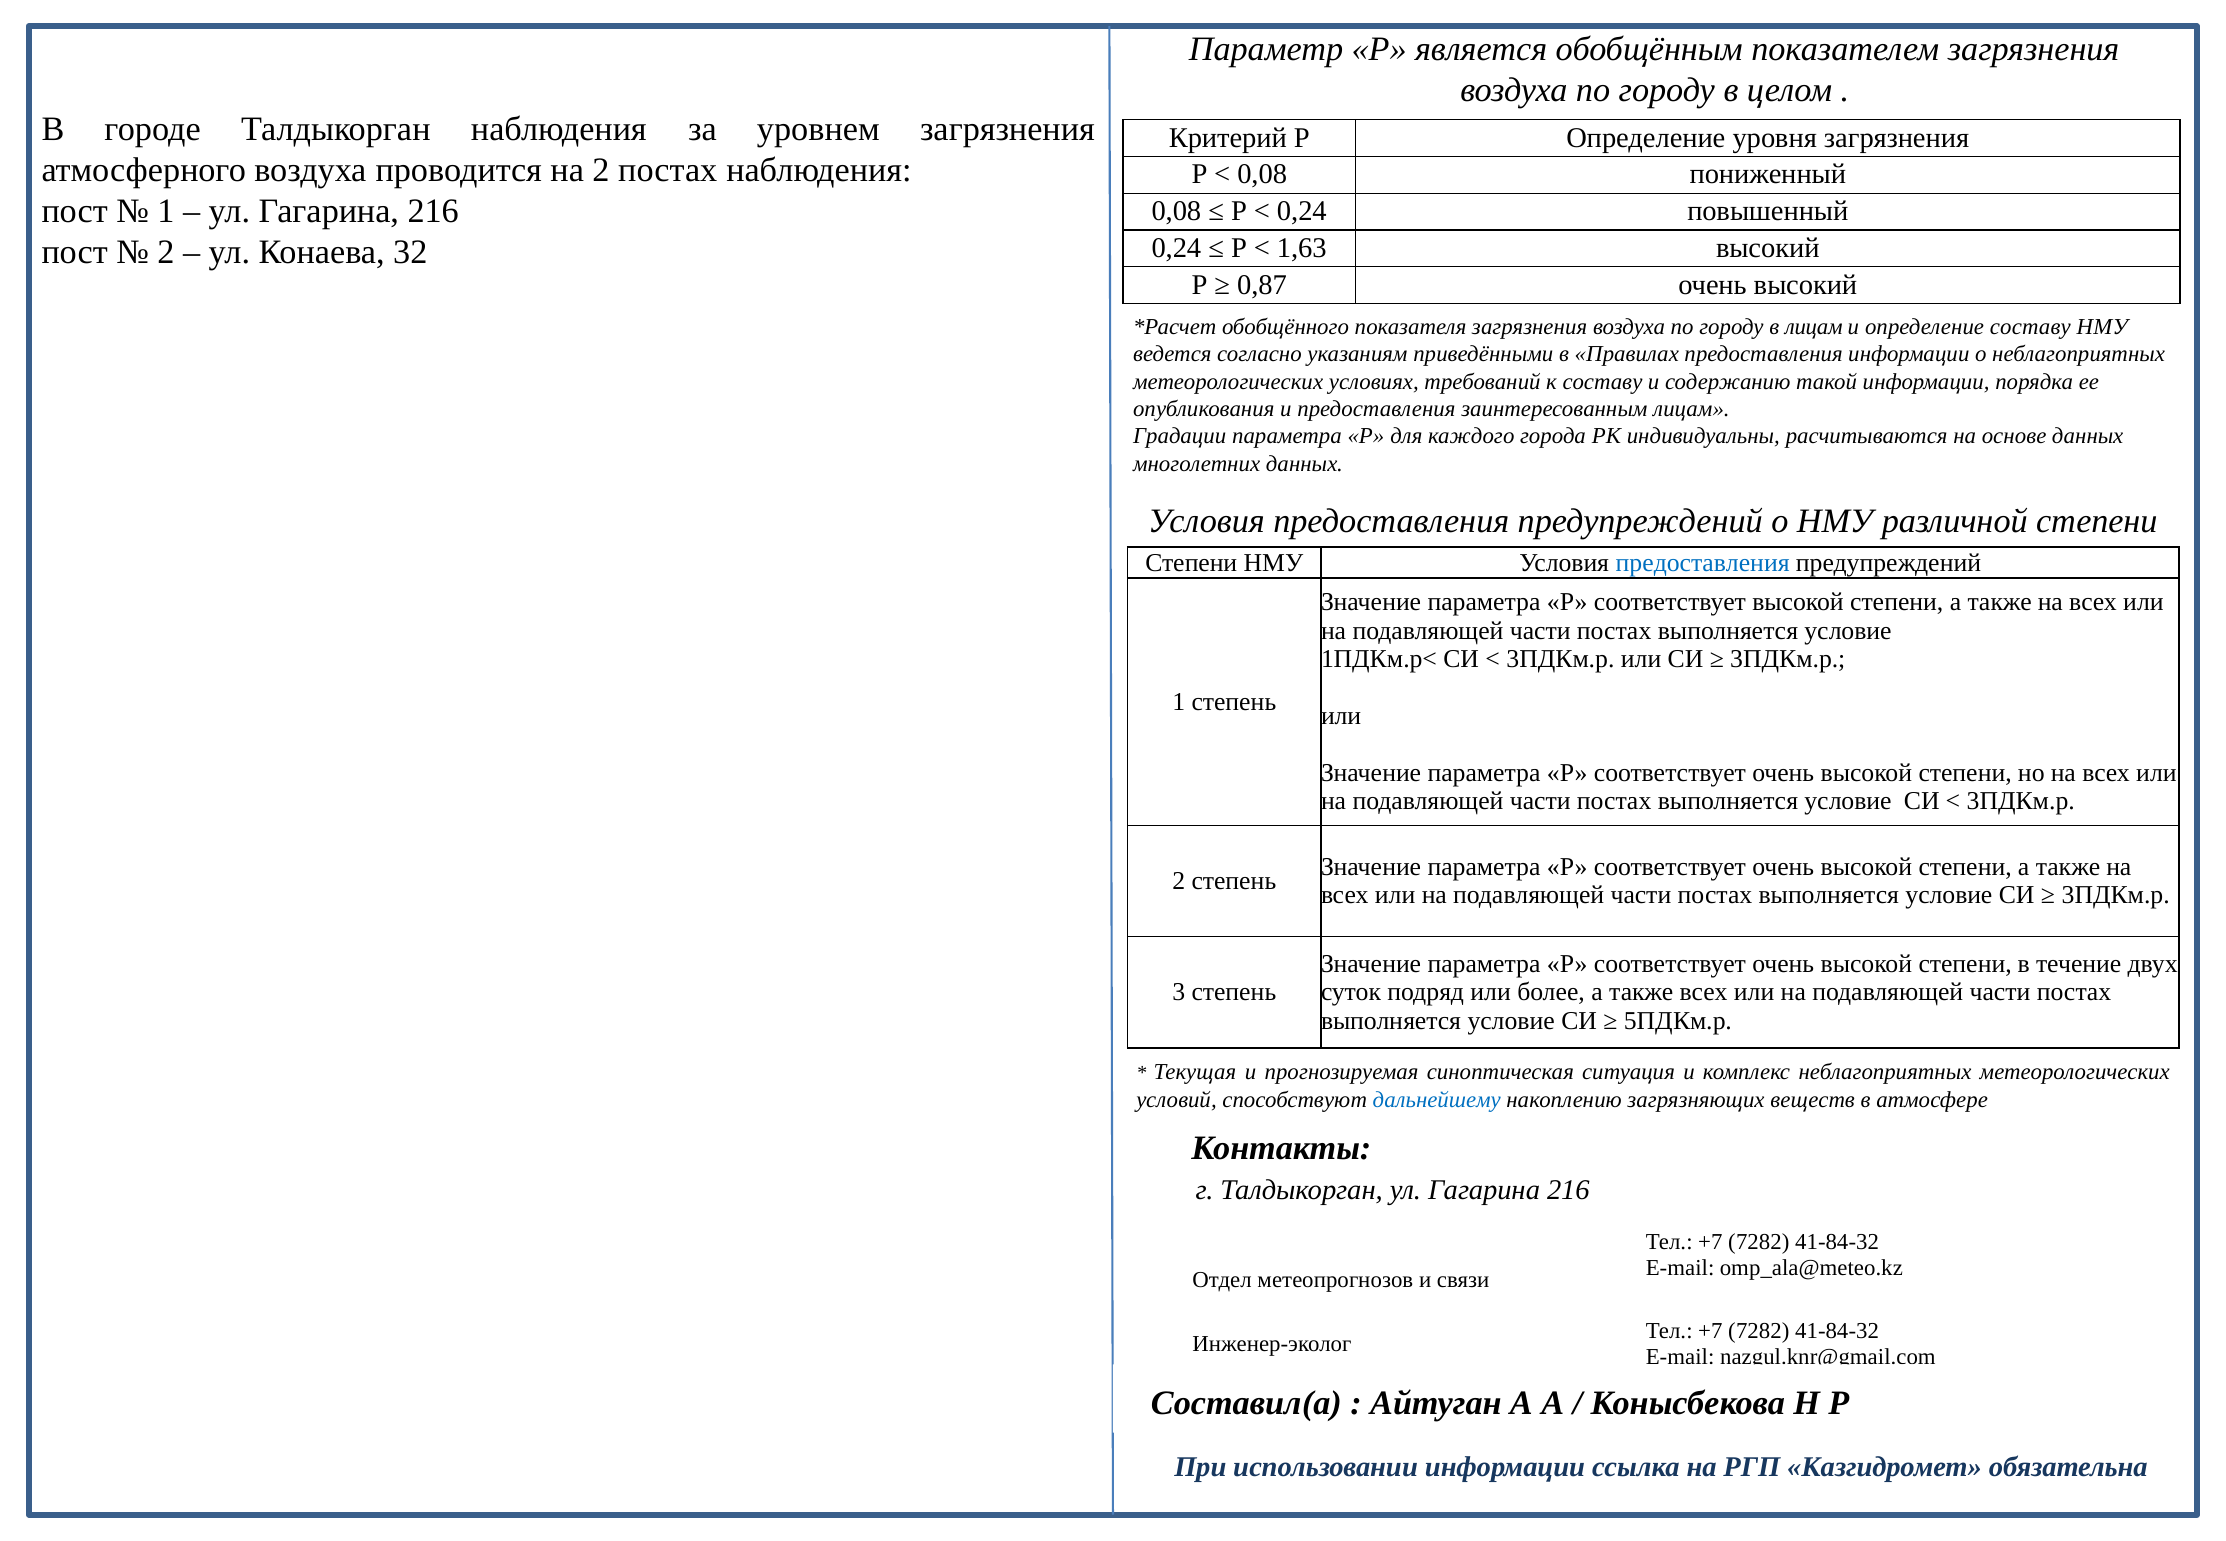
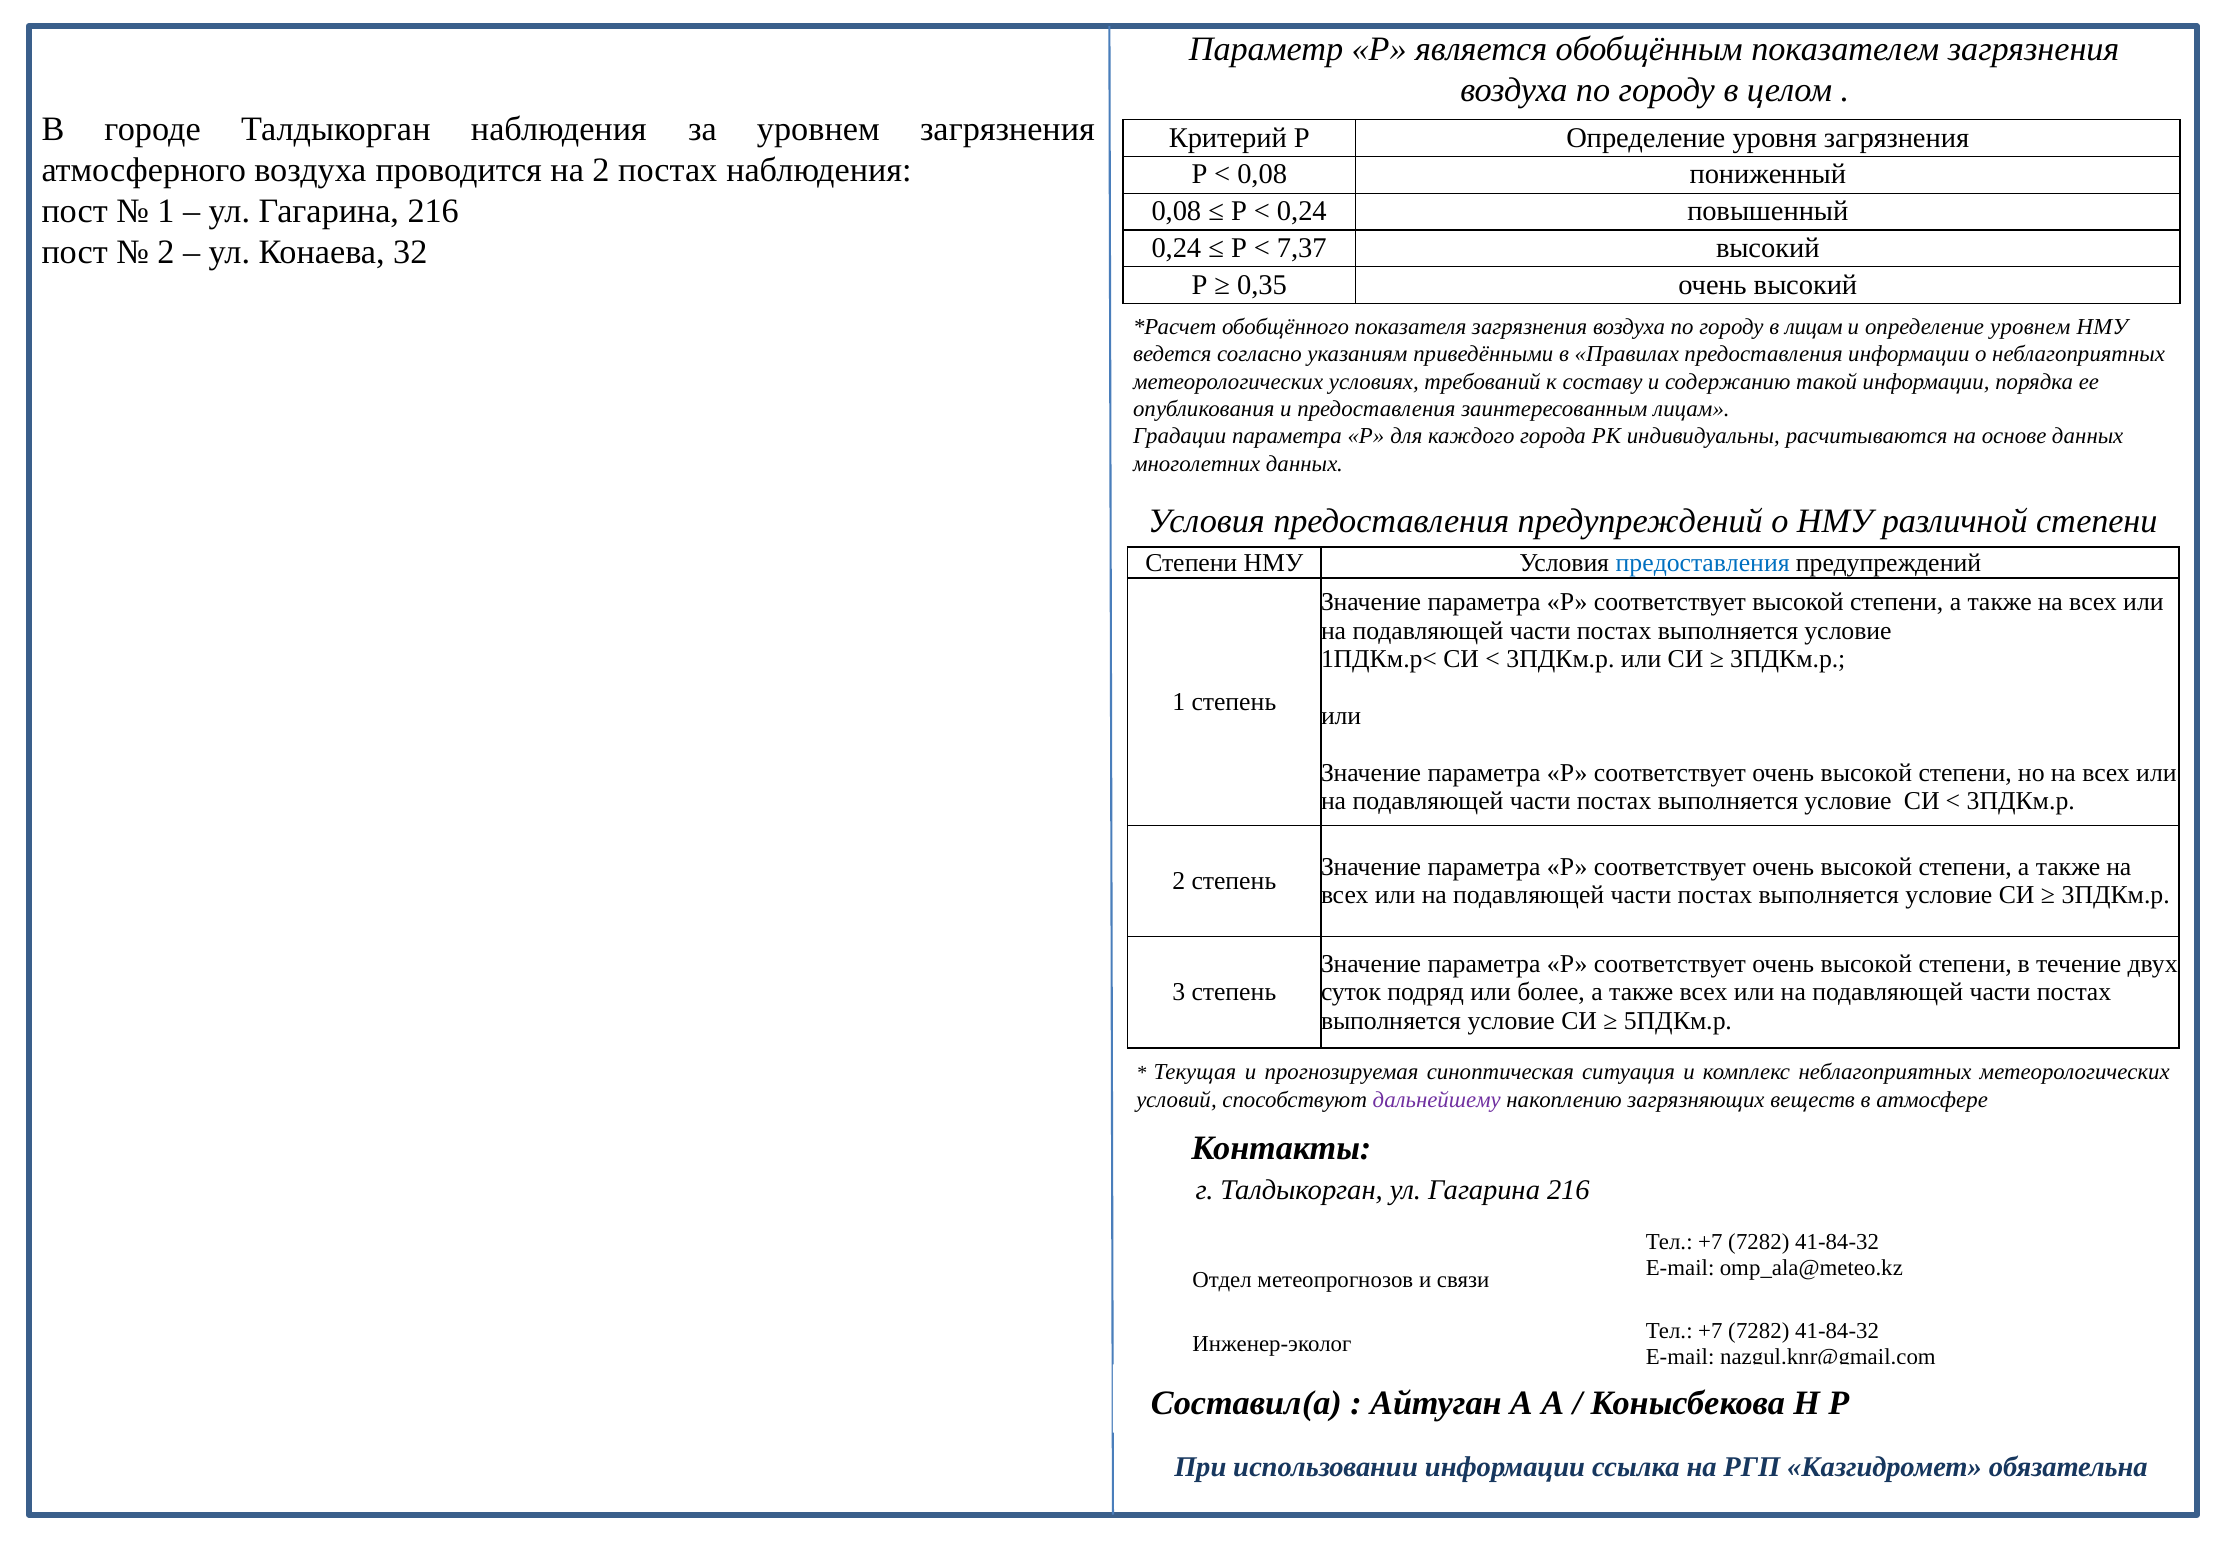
1,63: 1,63 -> 7,37 (1302, 248)
0,87: 0,87 -> 0,35 (1262, 285)
определение составу: составу -> уровнем (2030, 327)
дальнейшему colour: blue -> purple (1437, 1100)
